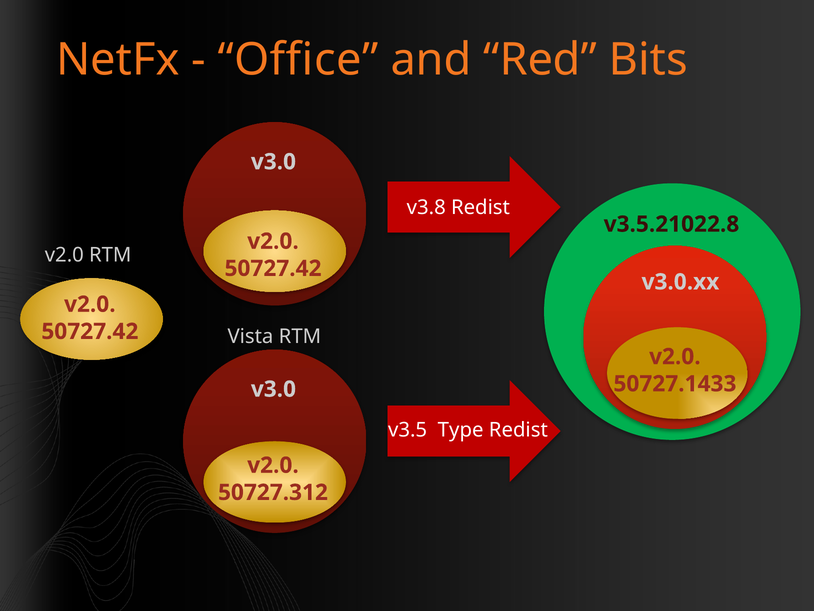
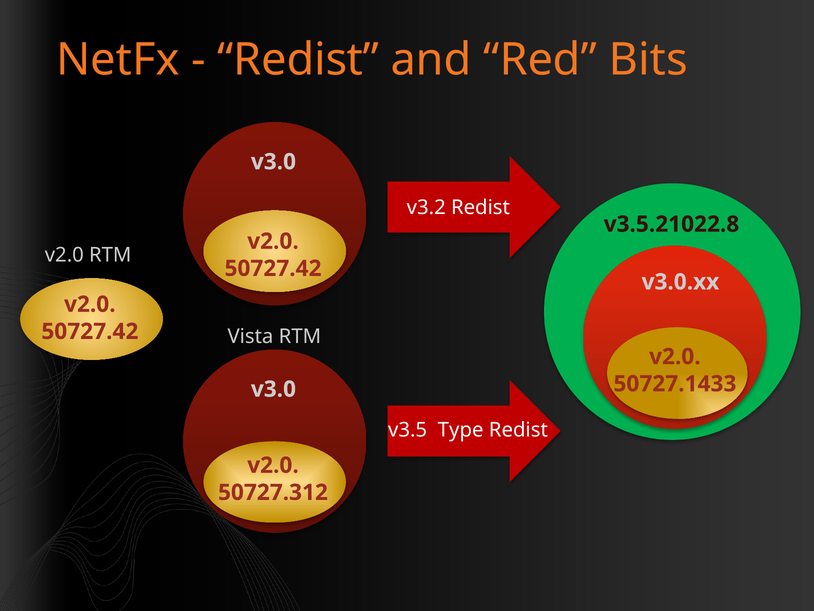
Office: Office -> Redist (298, 60)
v3.8: v3.8 -> v3.2 (426, 208)
